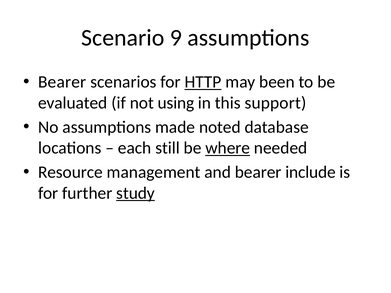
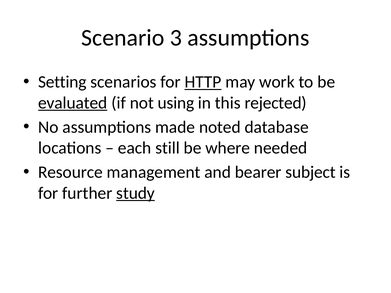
9: 9 -> 3 (176, 38)
Bearer: Bearer -> Setting (62, 82)
been: been -> work (277, 82)
evaluated underline: none -> present (73, 103)
support: support -> rejected (276, 103)
where underline: present -> none (228, 148)
include: include -> subject (311, 172)
